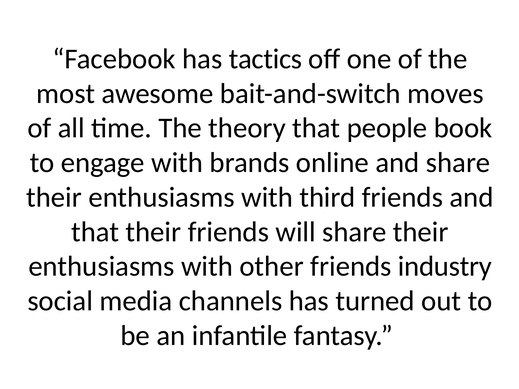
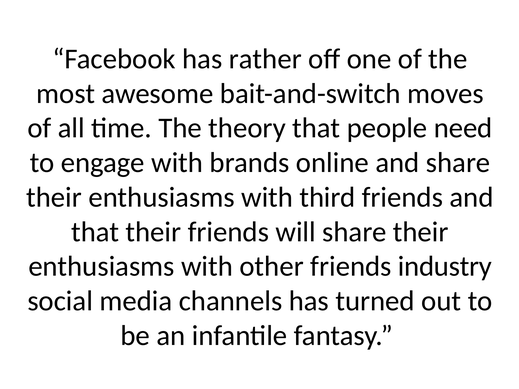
tactics: tactics -> rather (265, 59)
book: book -> need (463, 128)
